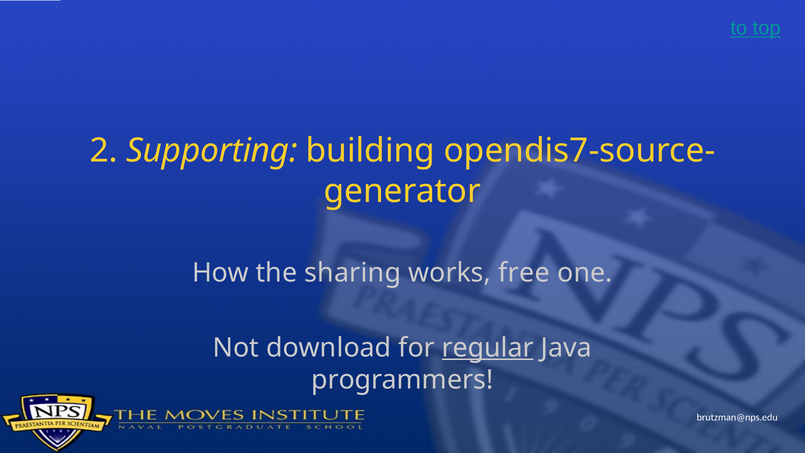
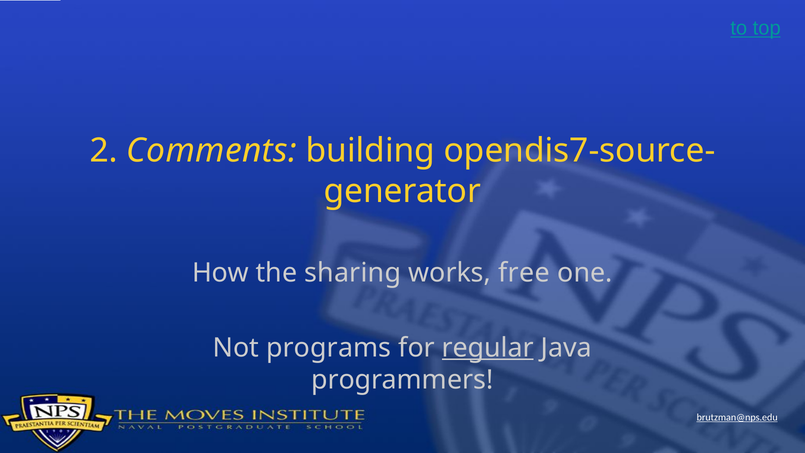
Supporting: Supporting -> Comments (212, 151)
download: download -> programs (329, 348)
brutzman@nps.edu underline: none -> present (737, 417)
